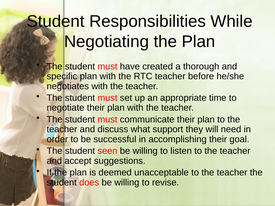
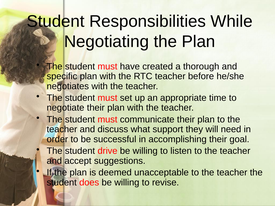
seen: seen -> drive (107, 151)
